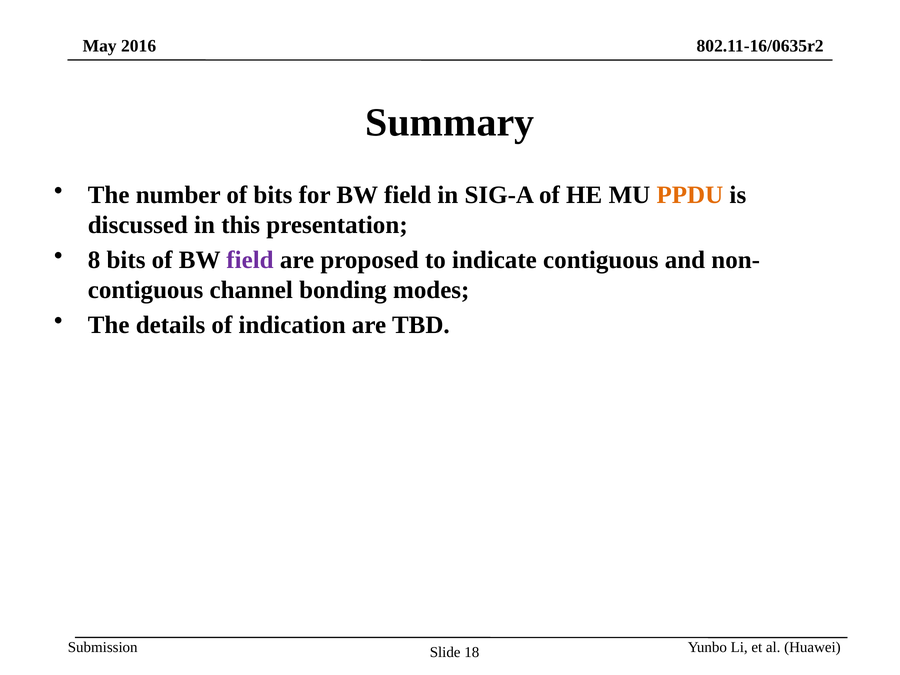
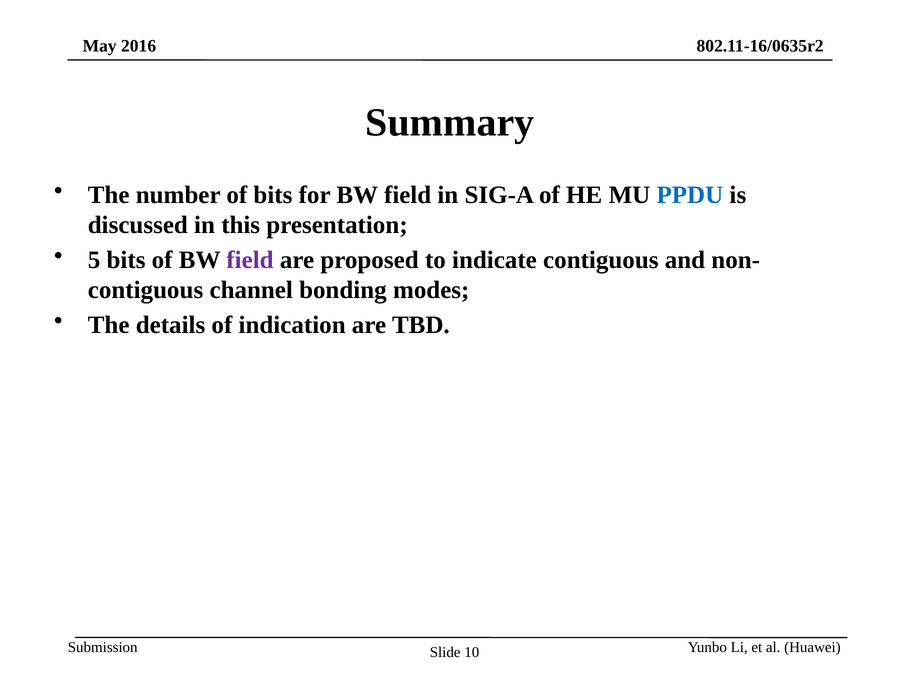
PPDU colour: orange -> blue (690, 195)
8: 8 -> 5 (94, 260)
18: 18 -> 10 (472, 652)
